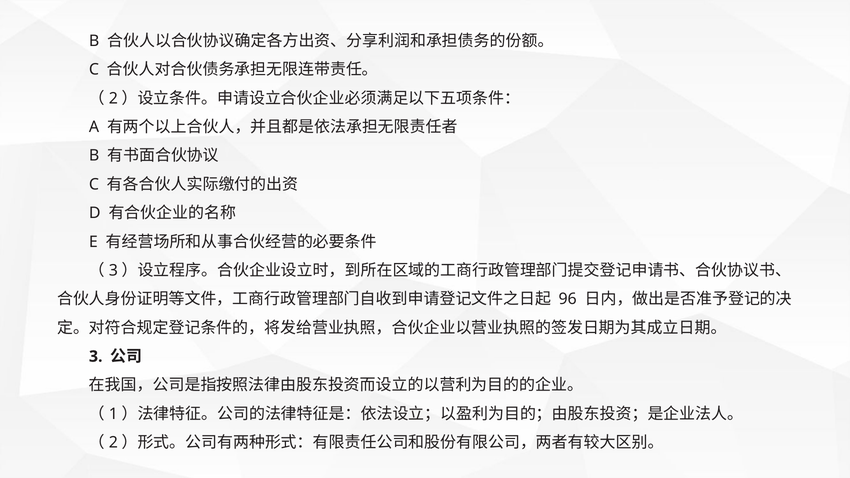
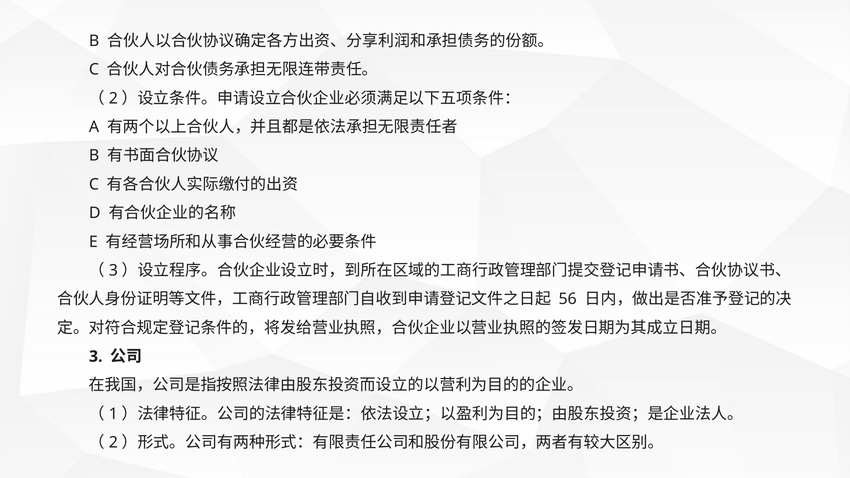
96: 96 -> 56 (568, 299)
